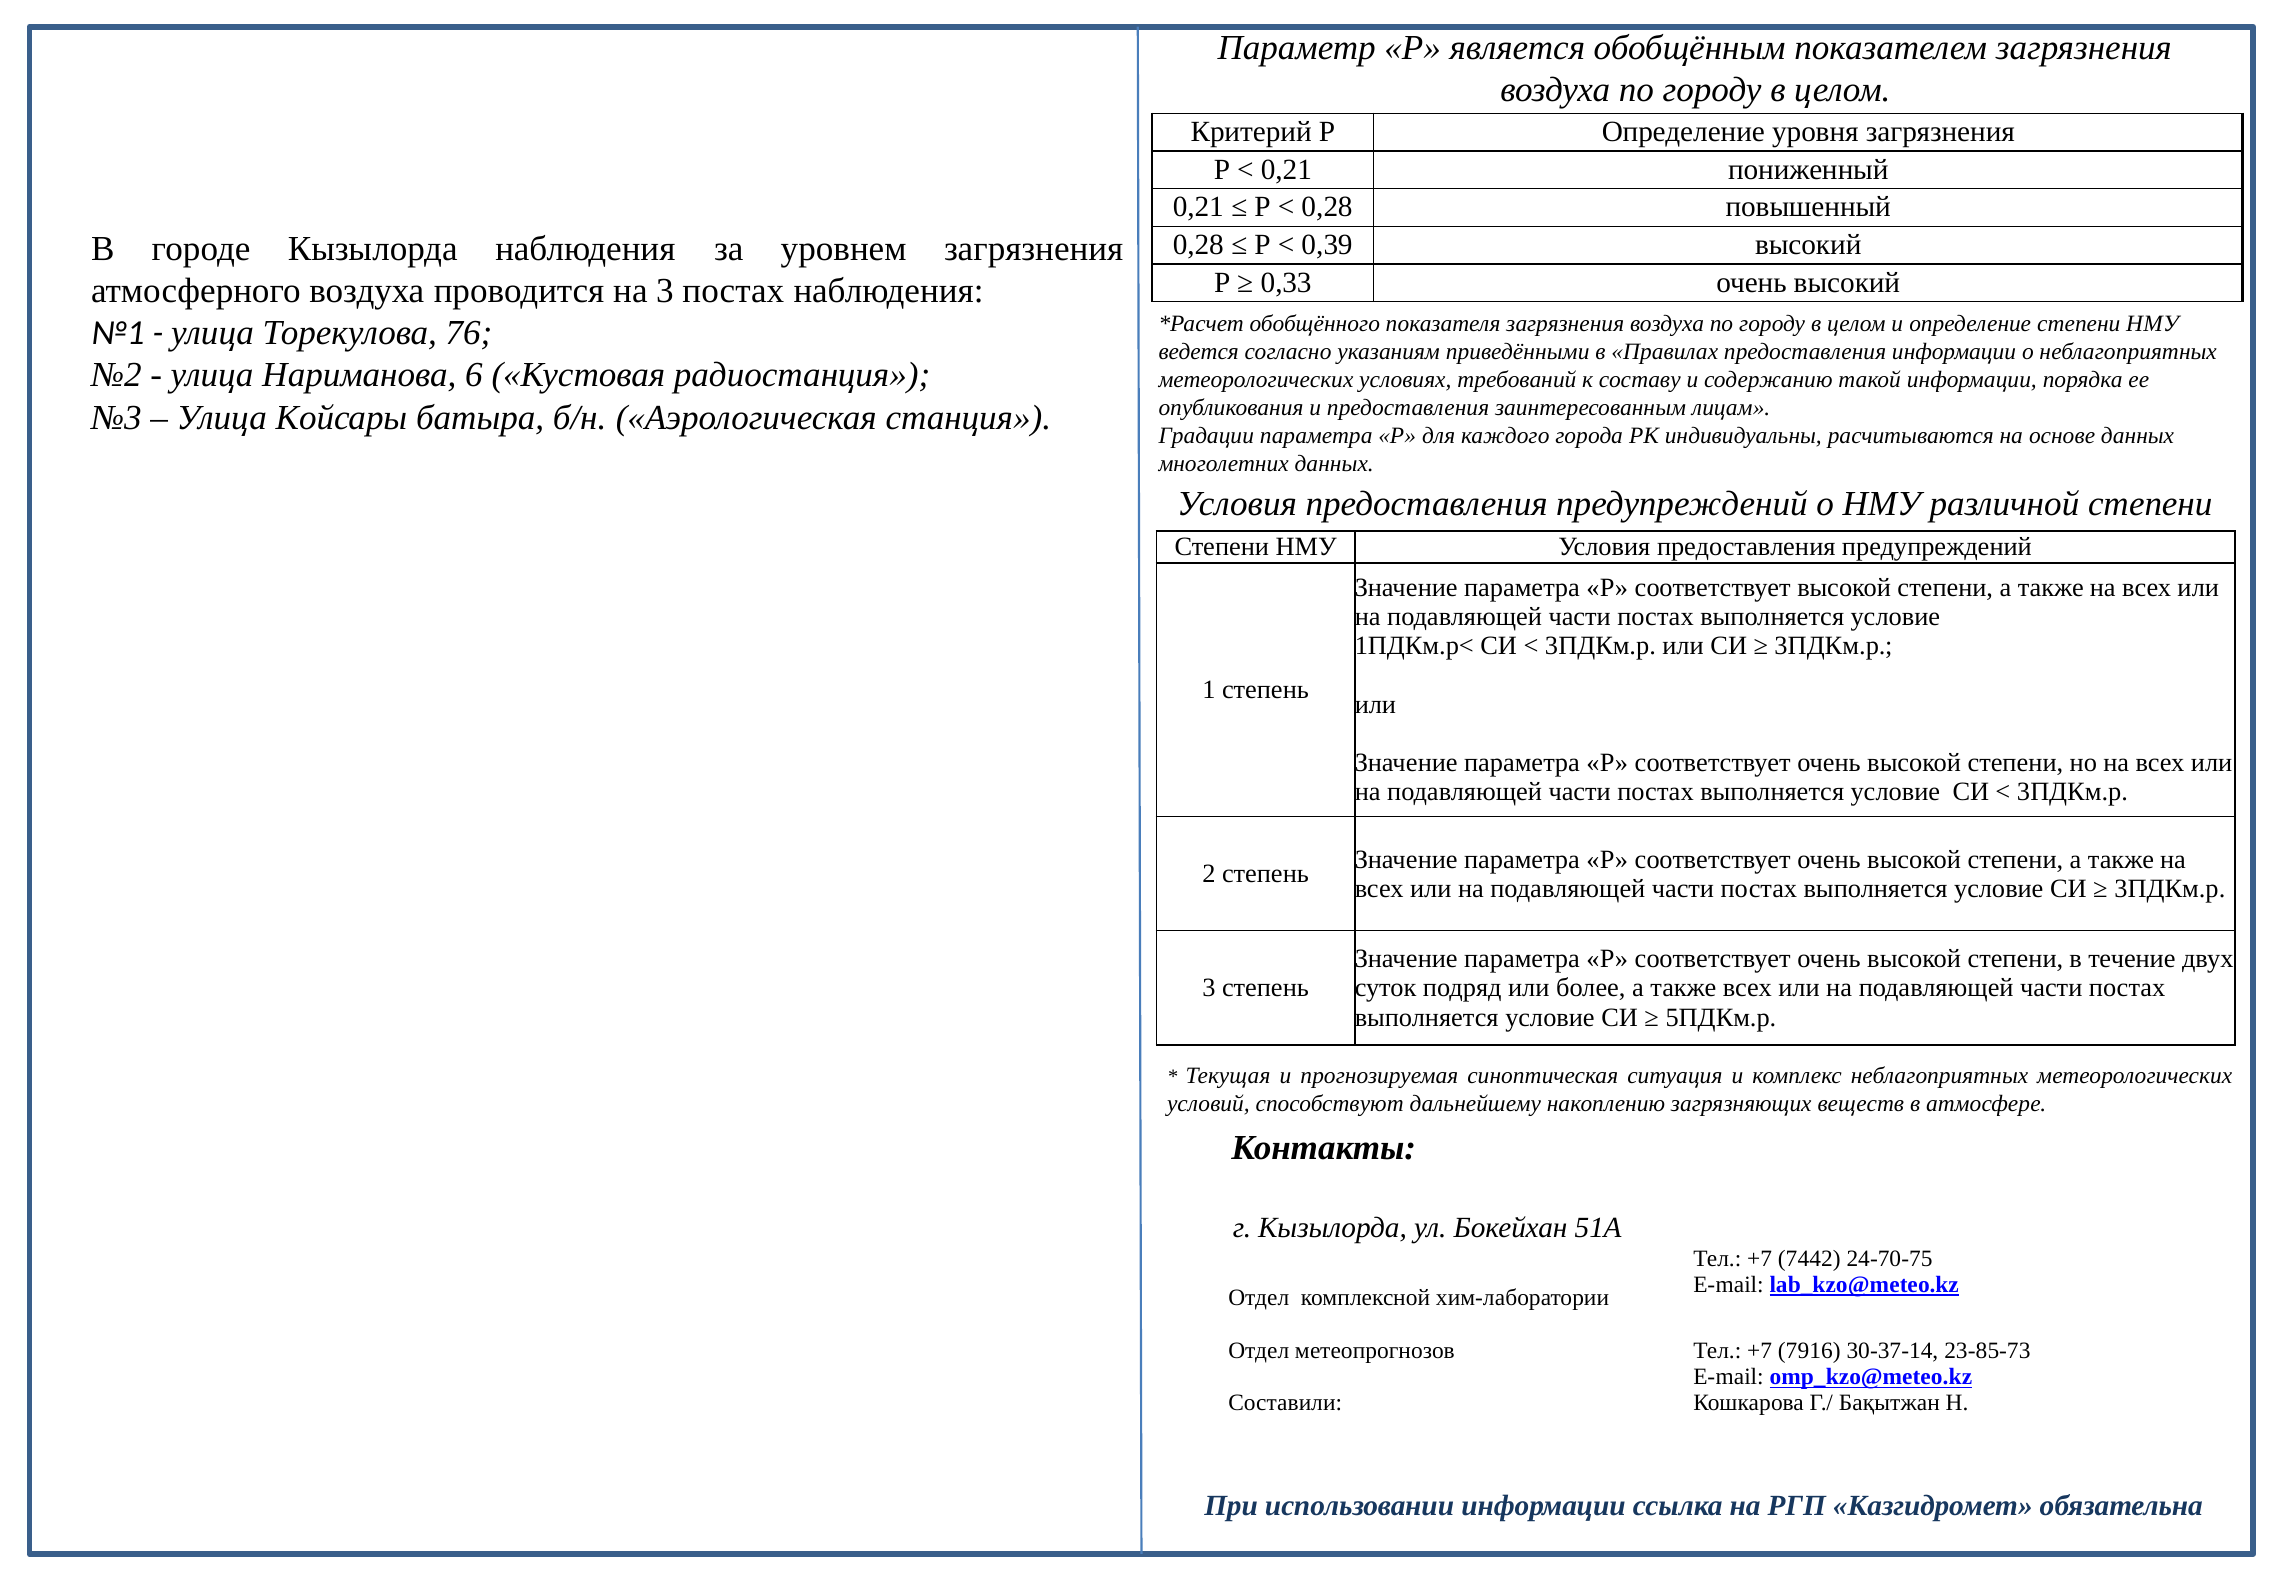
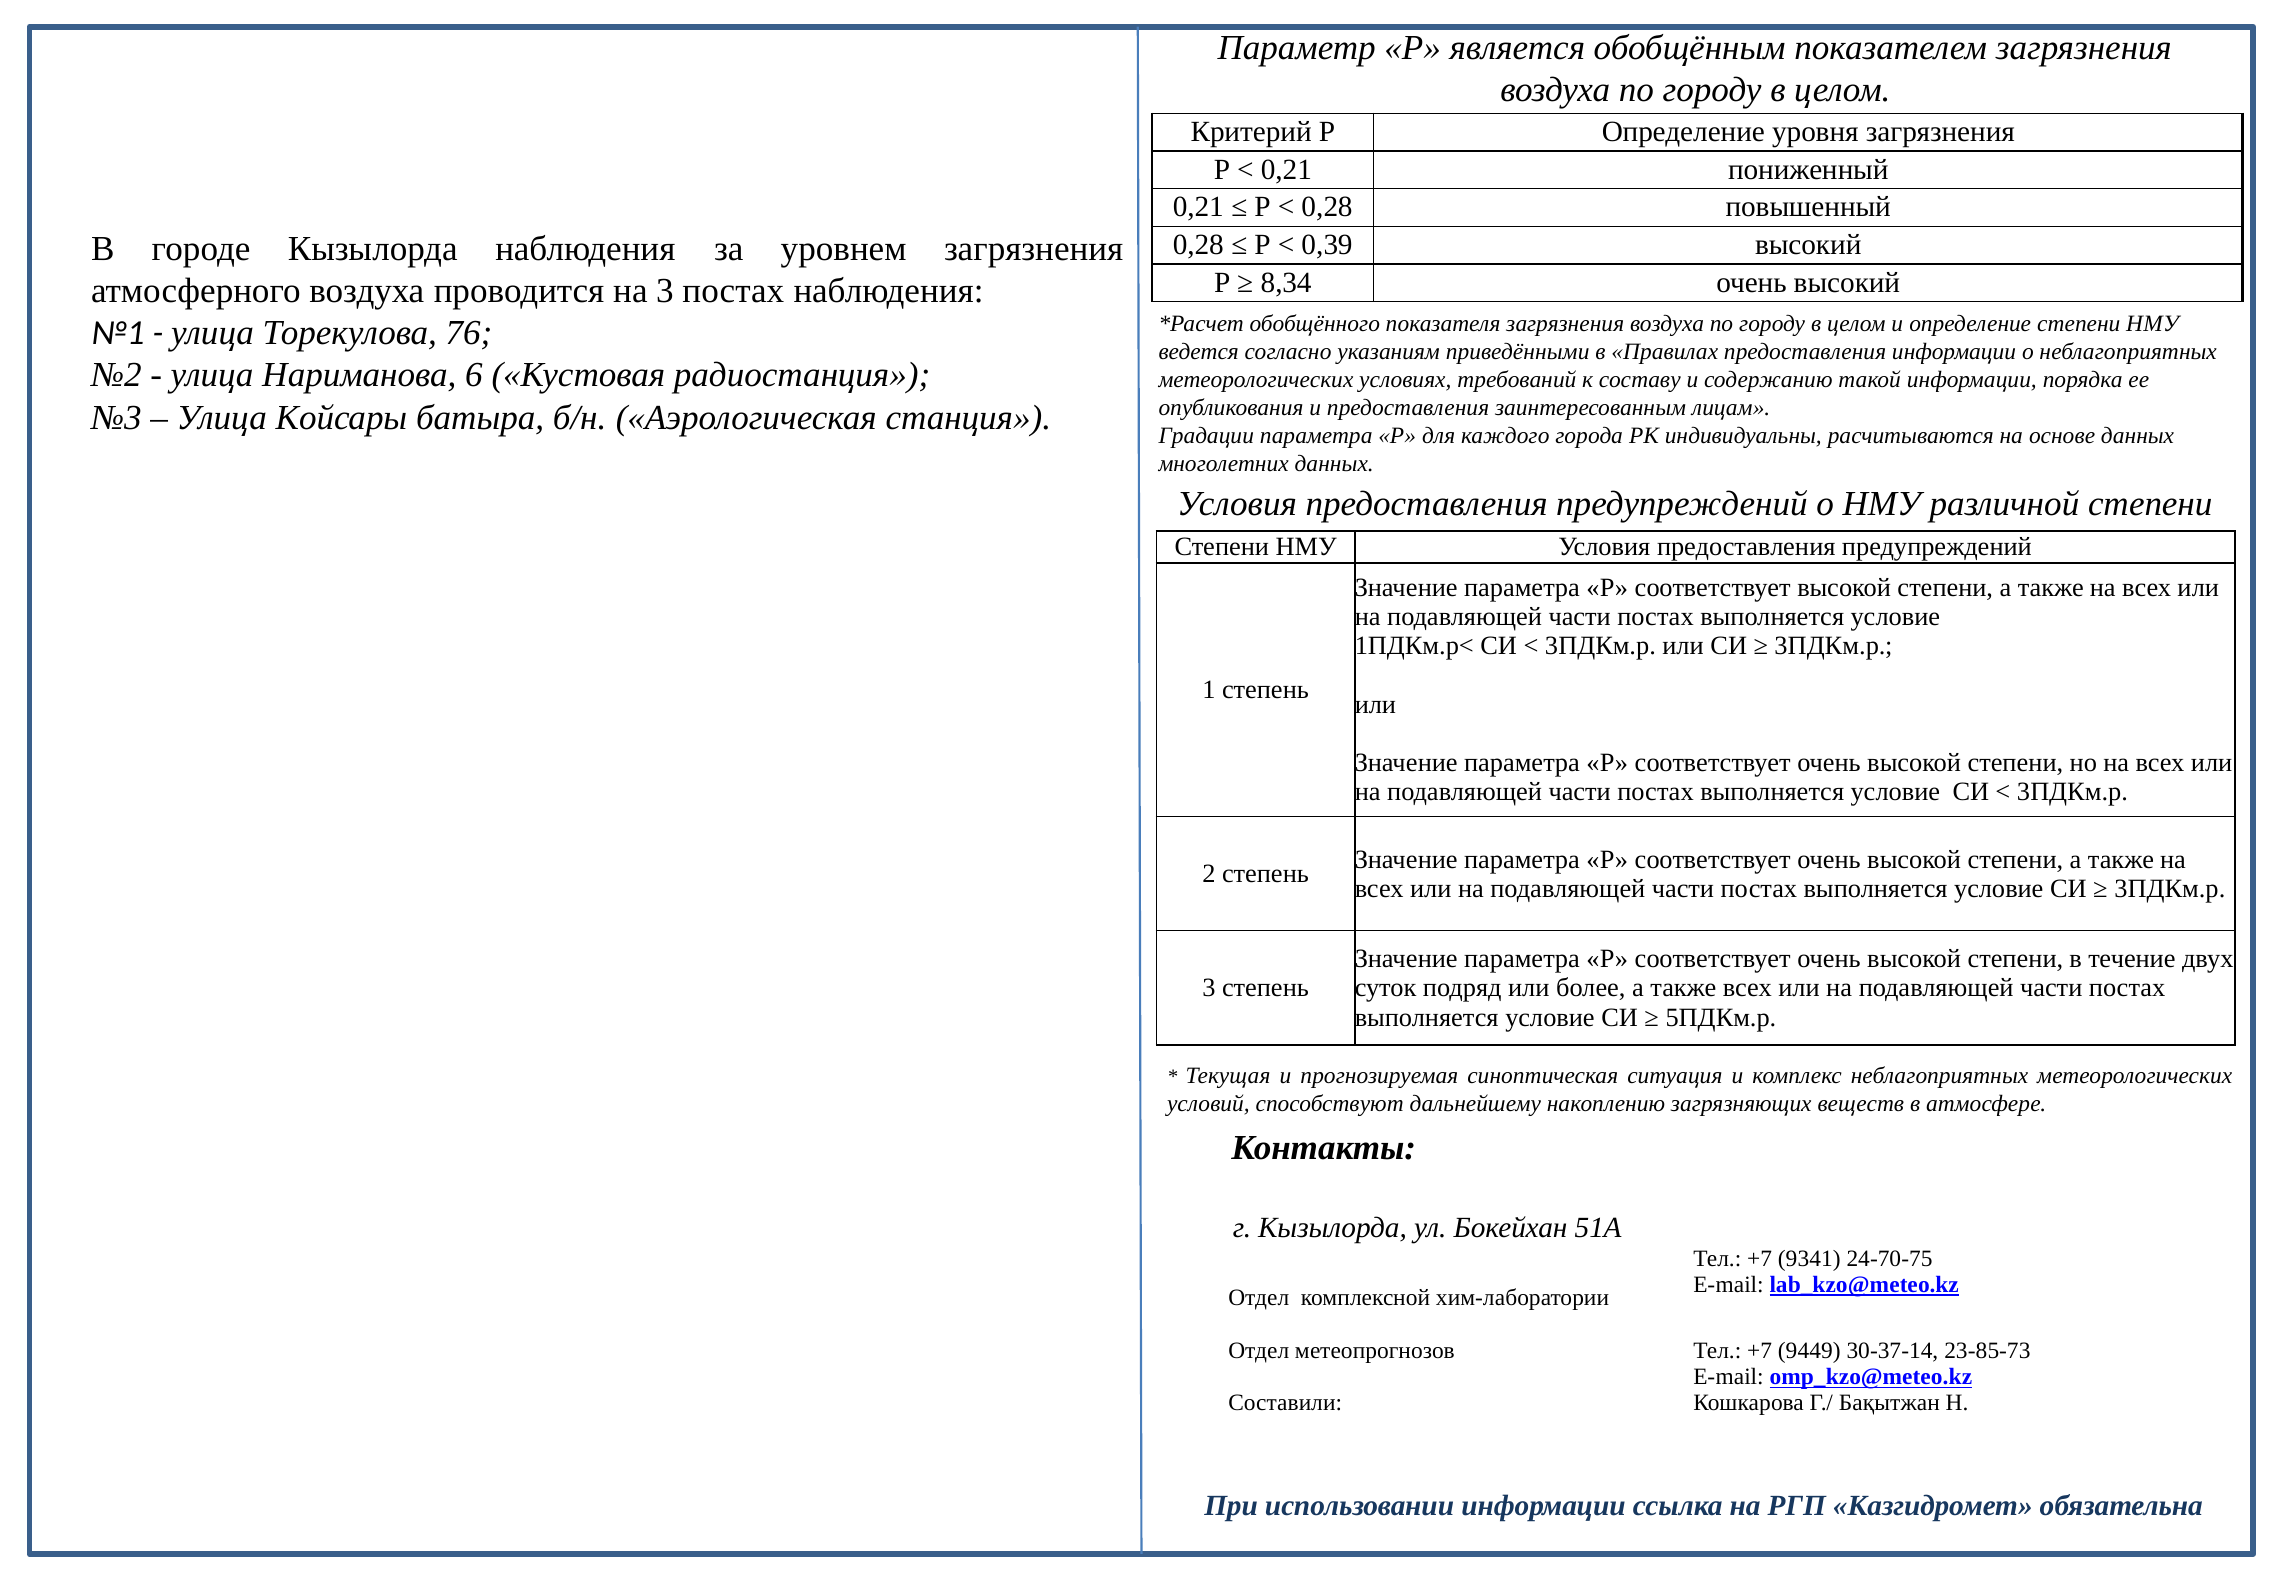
0,33: 0,33 -> 8,34 (1286, 283)
7442: 7442 -> 9341 (1809, 1258)
7916: 7916 -> 9449 (1809, 1351)
